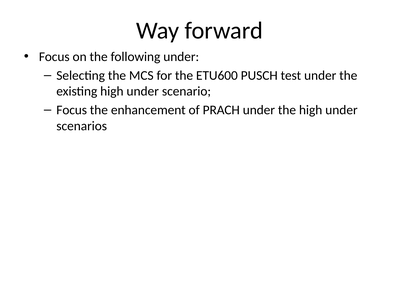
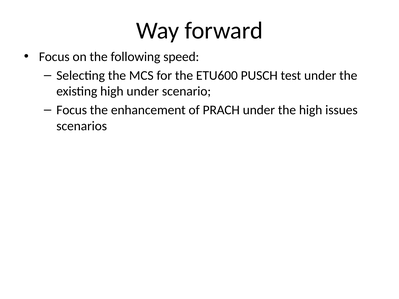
following under: under -> speed (181, 57)
the high under: under -> issues (341, 110)
